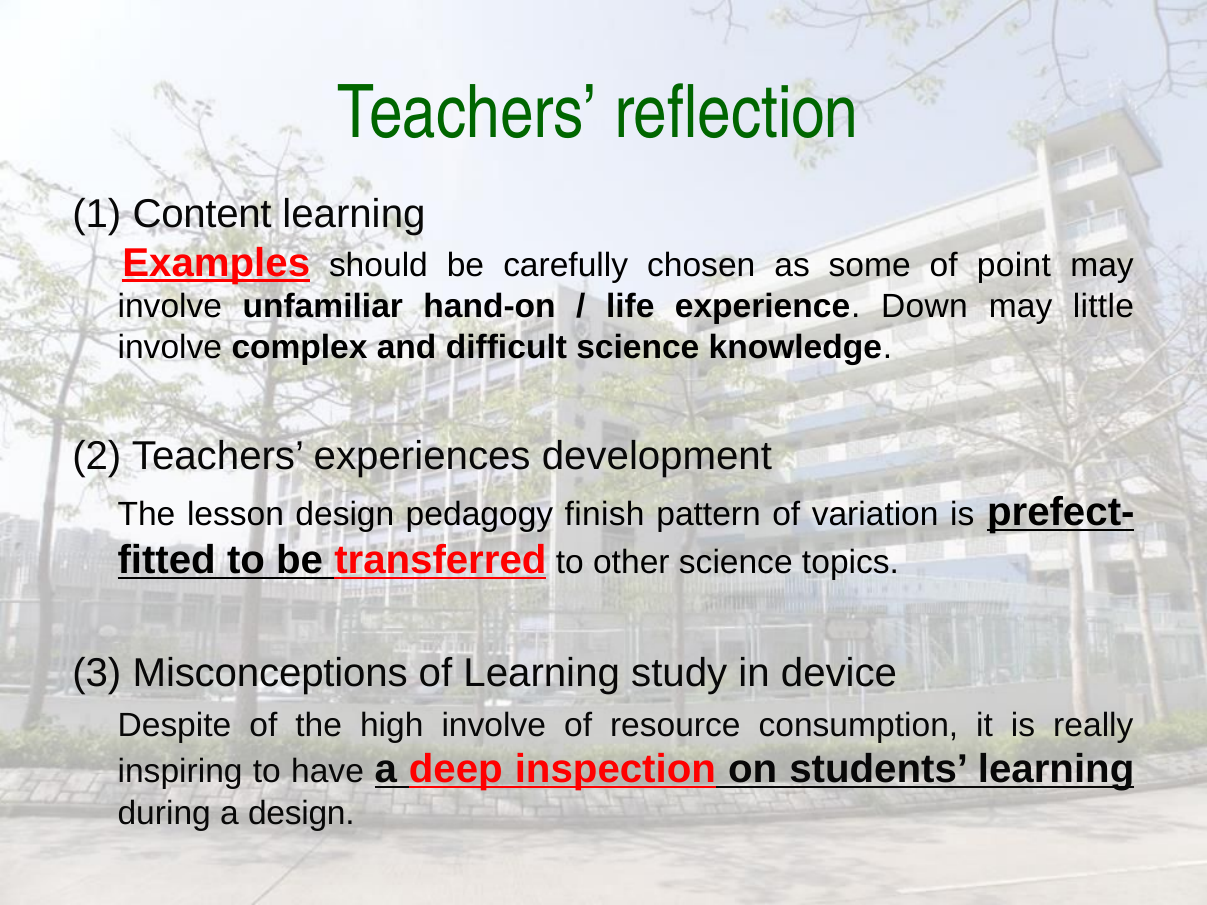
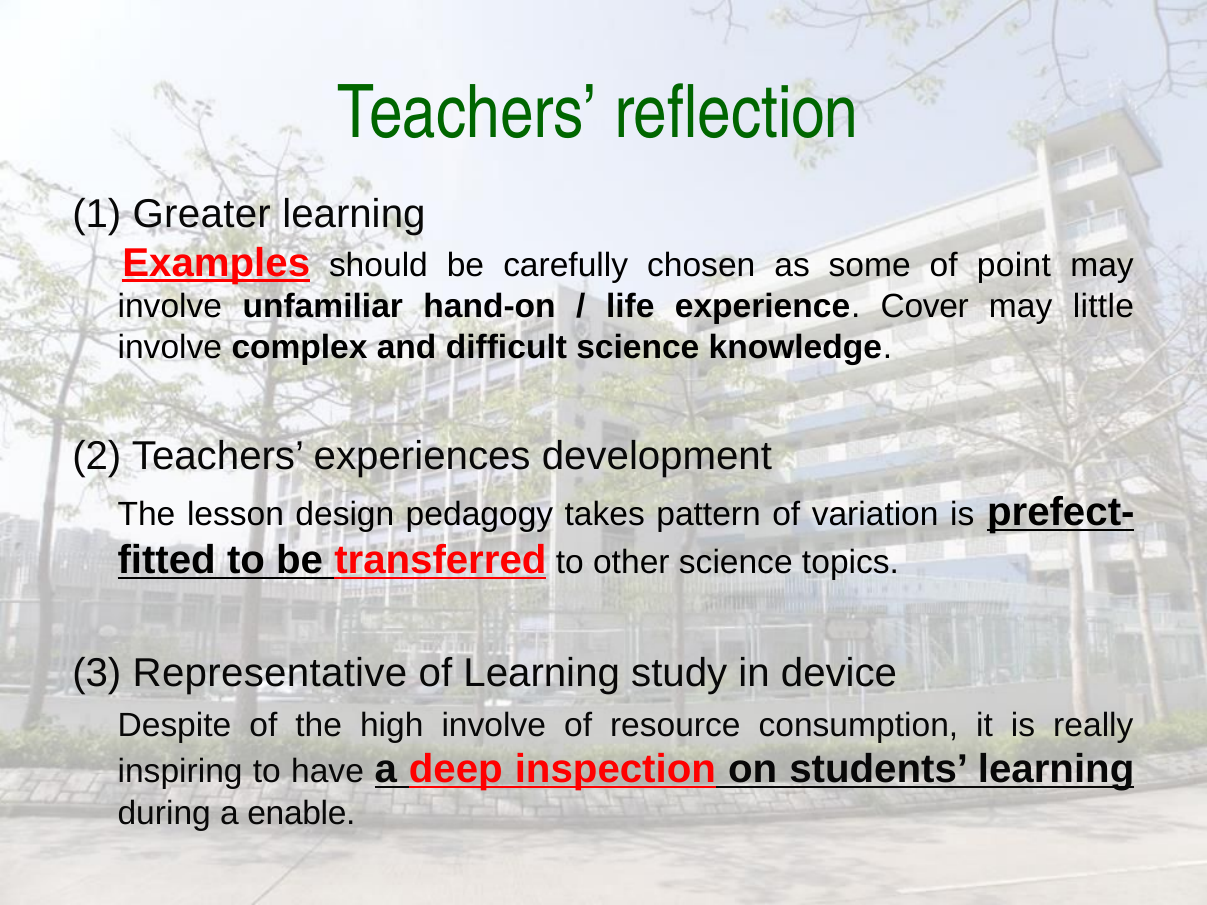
Content: Content -> Greater (202, 215)
Down: Down -> Cover (925, 307)
finish: finish -> takes (605, 515)
Misconceptions: Misconceptions -> Representative (270, 673)
a design: design -> enable (301, 814)
